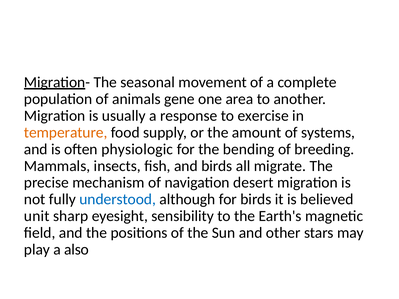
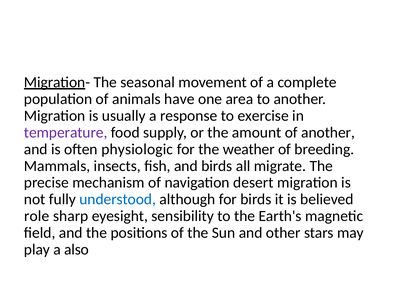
gene: gene -> have (179, 99)
temperature colour: orange -> purple (66, 133)
of systems: systems -> another (328, 133)
bending: bending -> weather (249, 149)
unit: unit -> role (37, 216)
